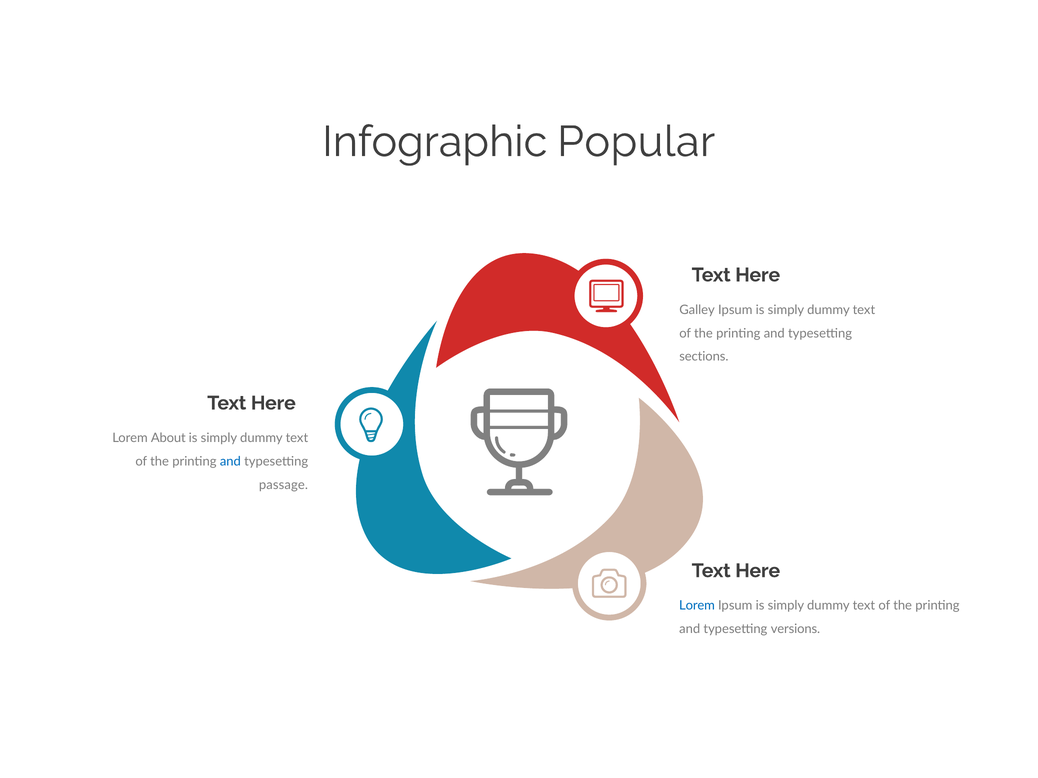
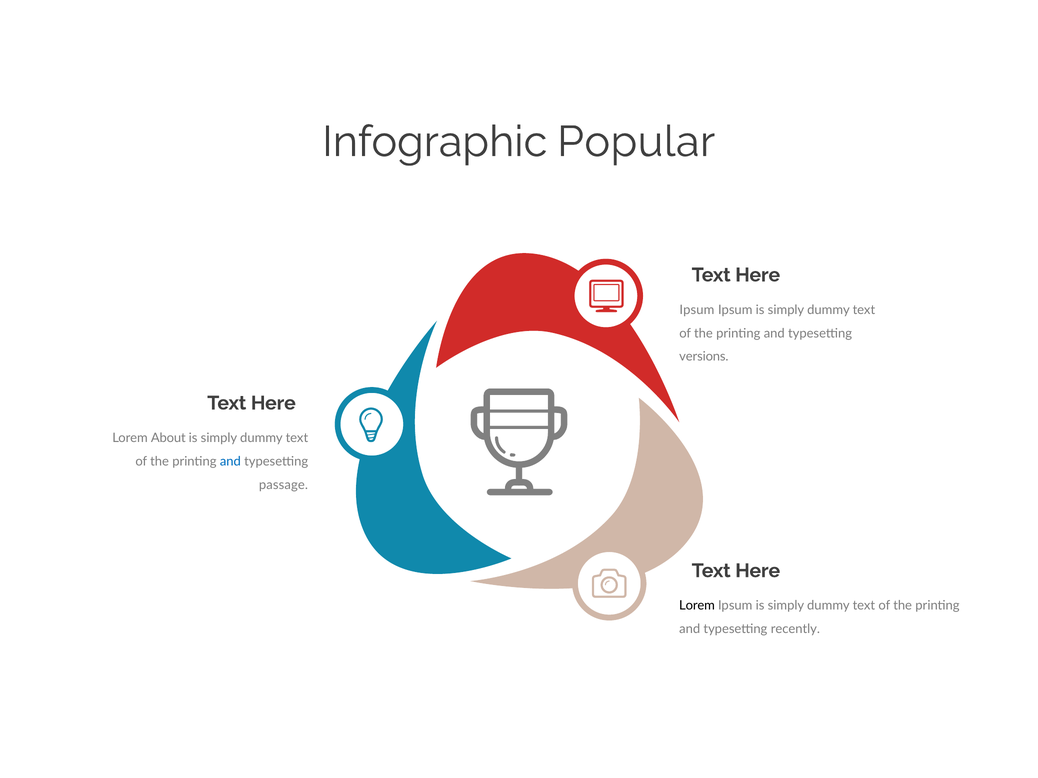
Galley: Galley -> Ipsum (697, 310)
sections: sections -> versions (704, 357)
Lorem colour: blue -> black (697, 606)
versions: versions -> recently (795, 629)
